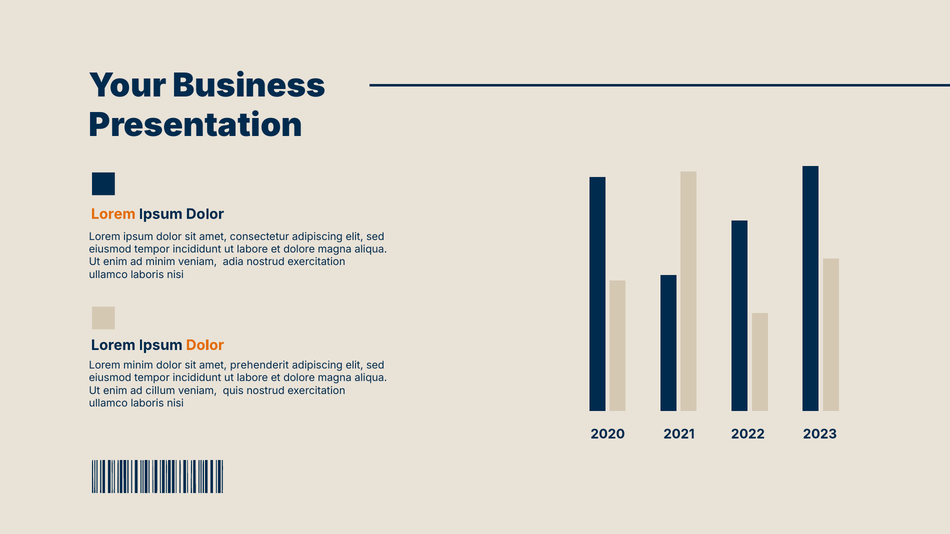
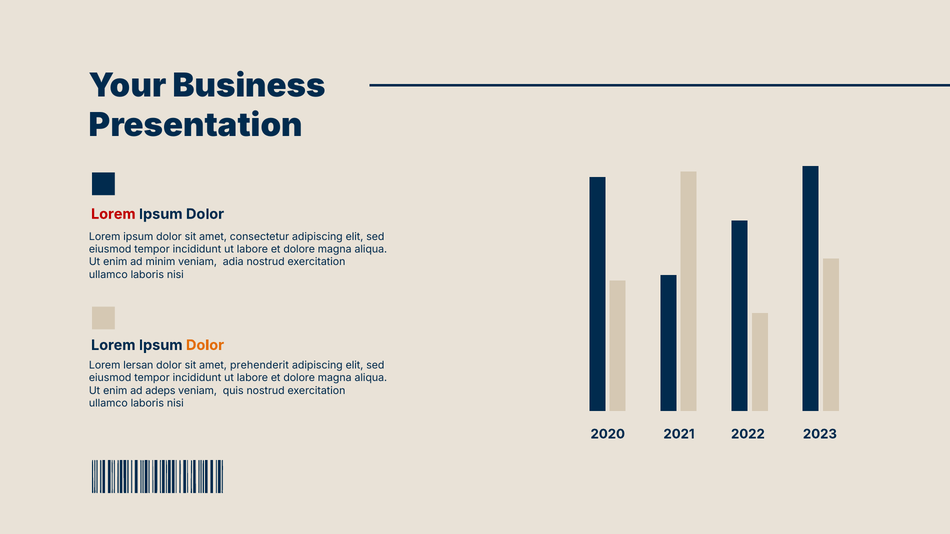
Lorem colour: orange -> red (113, 214)
Lorem minim: minim -> lersan (138, 366)
cillum: cillum -> adeps (160, 391)
